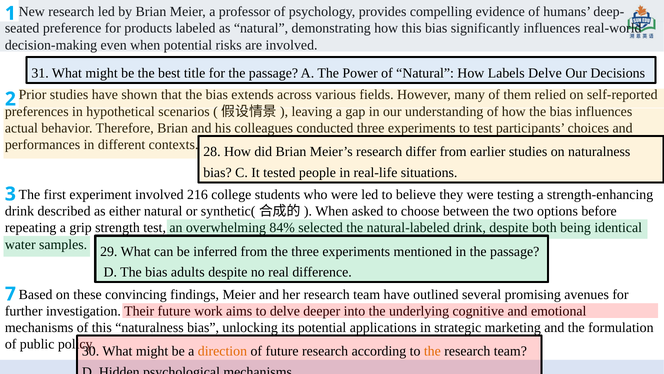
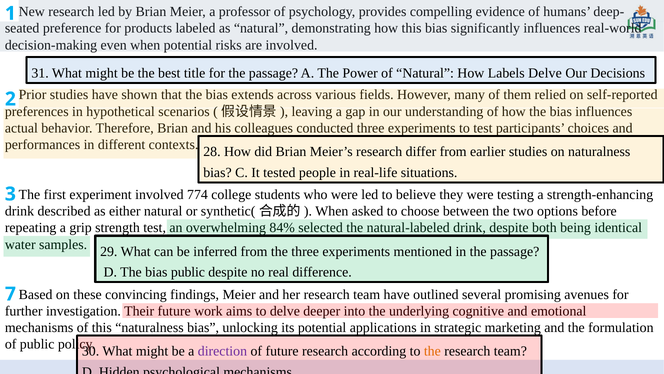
216: 216 -> 774 (197, 194)
bias adults: adults -> public (188, 272)
direction colour: orange -> purple (222, 351)
